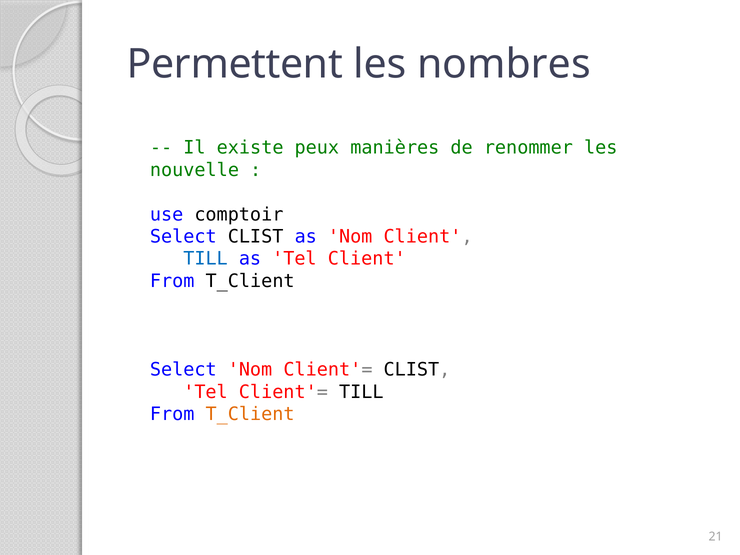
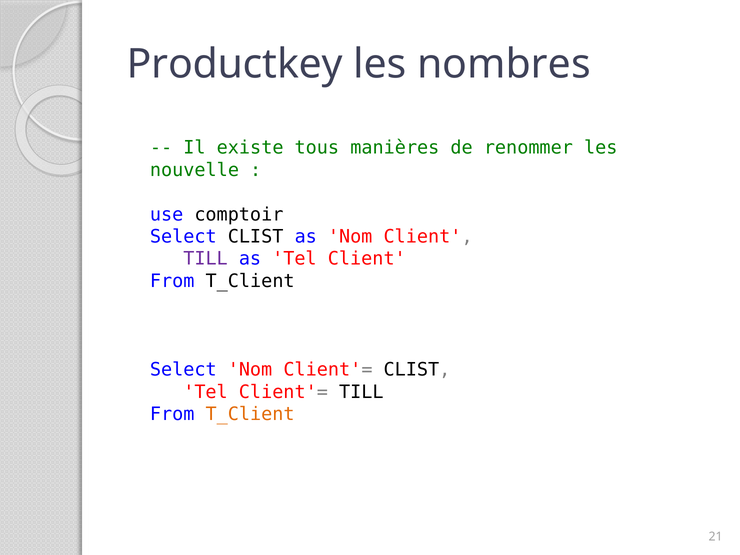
Permettent: Permettent -> Productkey (235, 64)
peux: peux -> tous (317, 148)
TILL colour: blue -> purple (206, 259)
